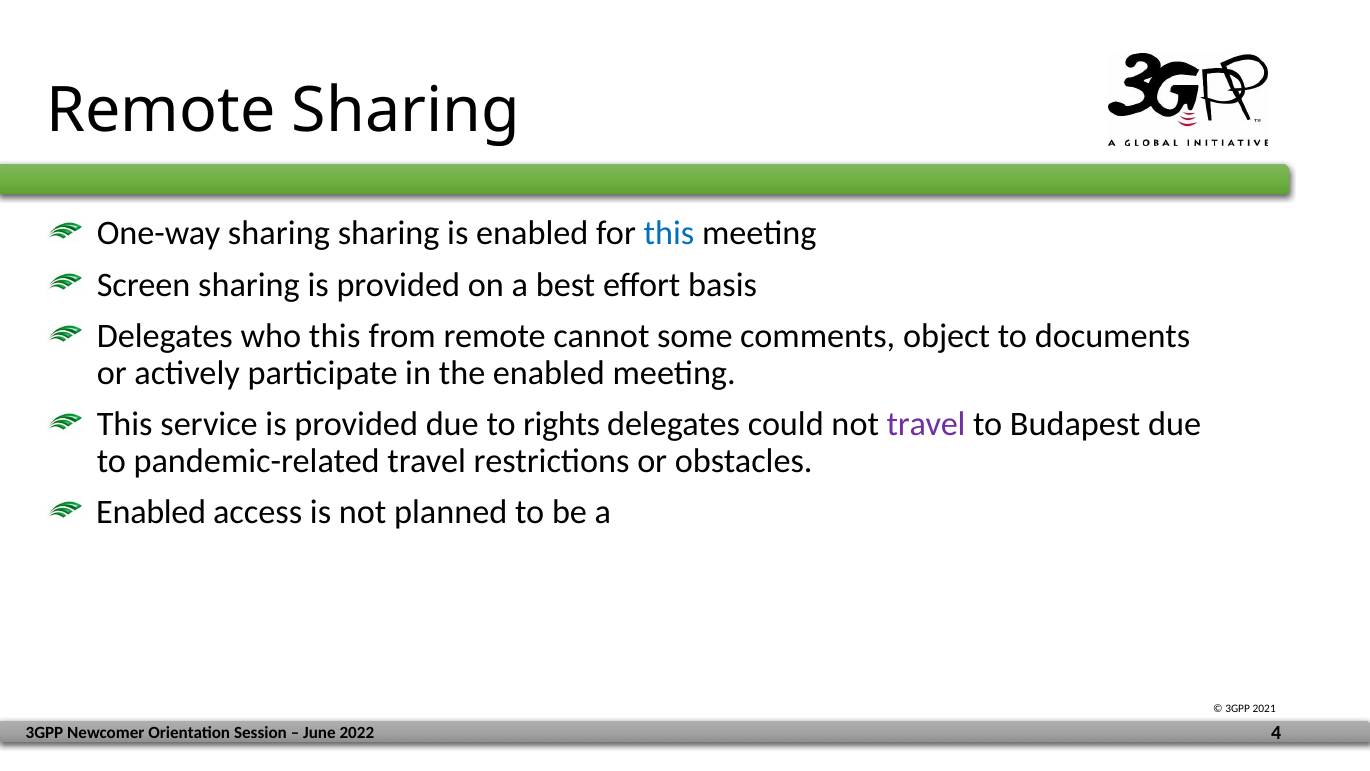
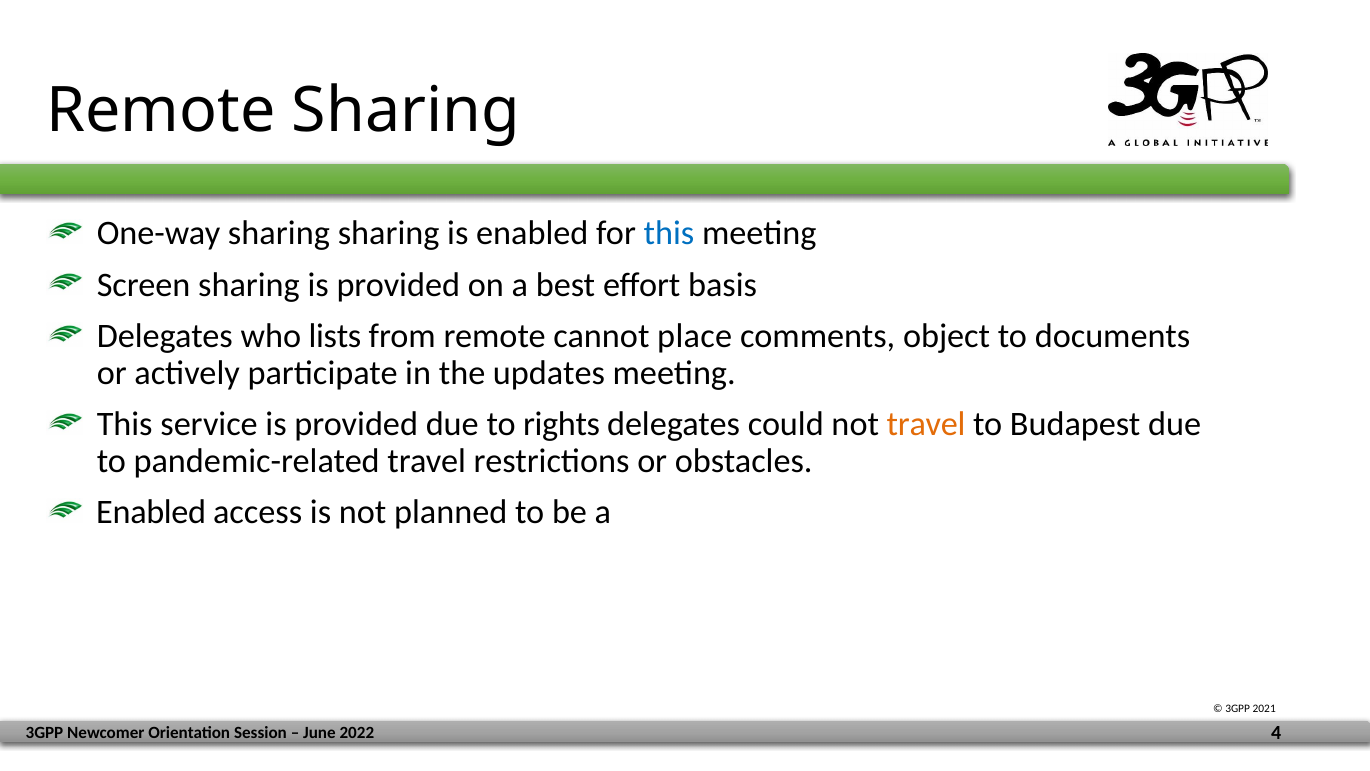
who this: this -> lists (335, 336)
some: some -> place (695, 336)
the enabled: enabled -> updates (549, 373)
travel colour: purple -> orange (926, 424)
